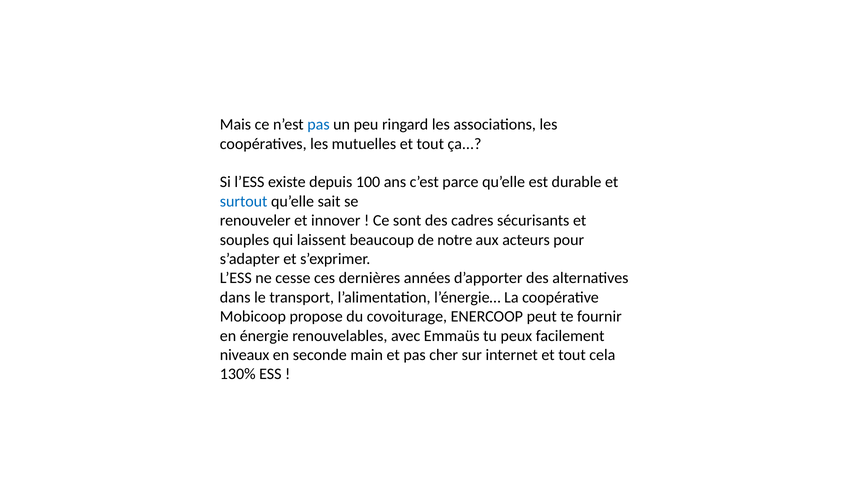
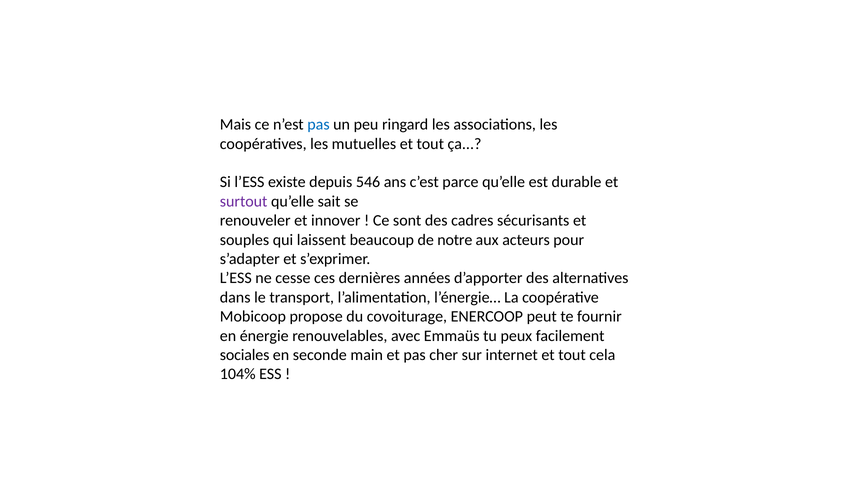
100: 100 -> 546 (368, 182)
surtout colour: blue -> purple (244, 202)
niveaux: niveaux -> sociales (245, 355)
130%: 130% -> 104% (238, 374)
